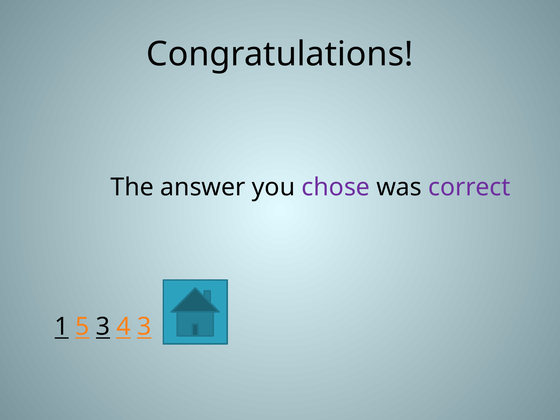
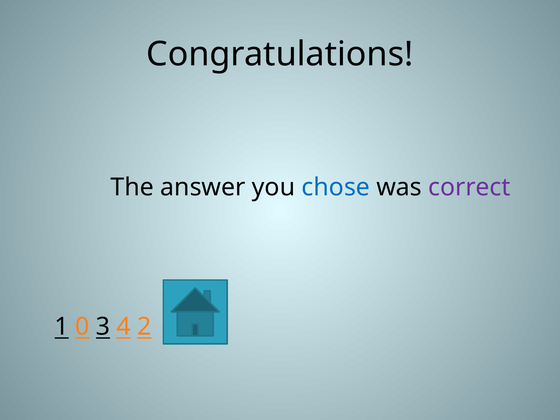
chose colour: purple -> blue (336, 187)
5: 5 -> 0 (82, 327)
4 3: 3 -> 2 (144, 327)
